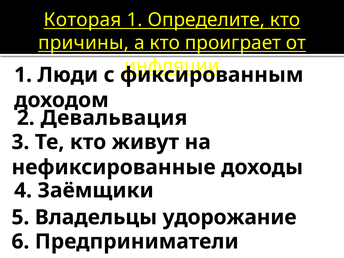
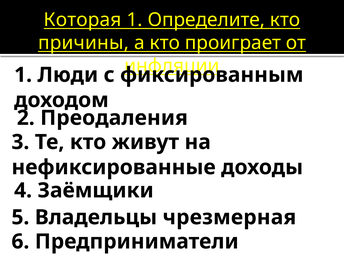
Девальвация: Девальвация -> Преодаления (114, 118)
удорожание: удорожание -> чрезмерная (229, 217)
